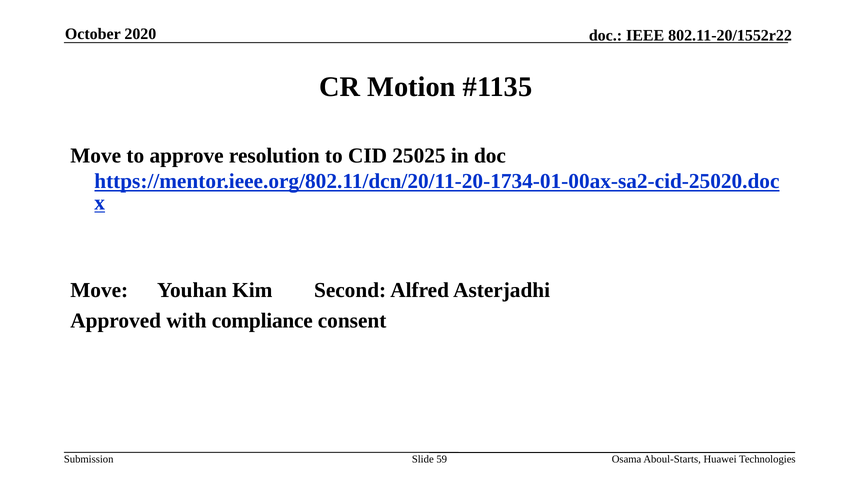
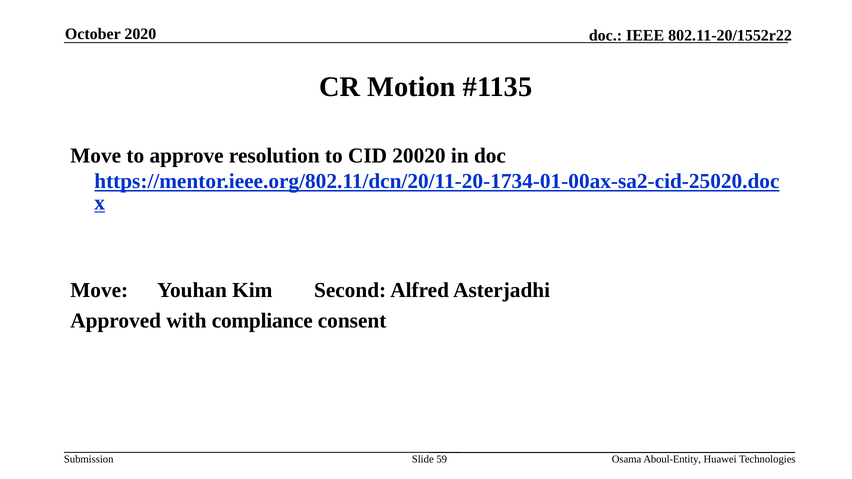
25025: 25025 -> 20020 (419, 156)
Aboul-Starts: Aboul-Starts -> Aboul-Entity (672, 460)
